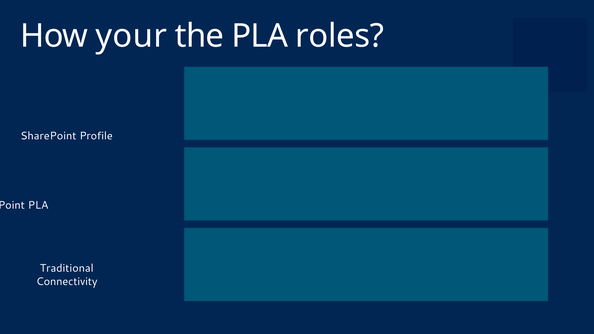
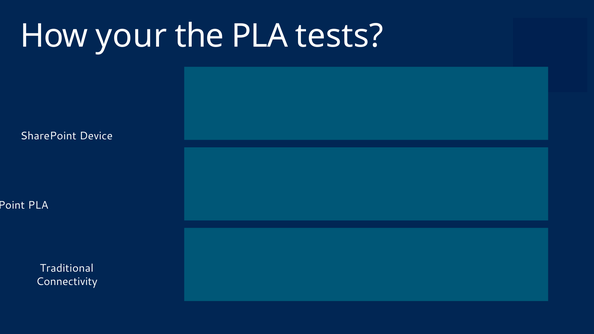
roles: roles -> tests (339, 36)
Profile: Profile -> Device (96, 136)
